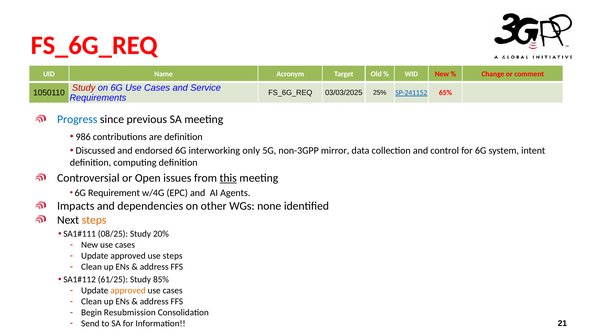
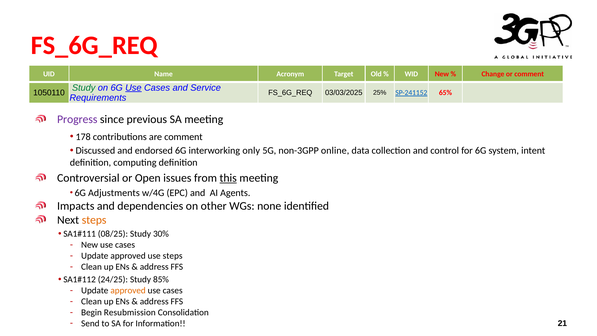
Study colour: red -> green (84, 88)
Use underline: none -> present (133, 88)
Progress colour: blue -> purple (77, 119)
986: 986 -> 178 (83, 137)
are definition: definition -> comment (183, 137)
mirror: mirror -> online (335, 151)
Requirement: Requirement -> Adjustments (114, 193)
20%: 20% -> 30% (161, 234)
61/25: 61/25 -> 24/25 (113, 280)
